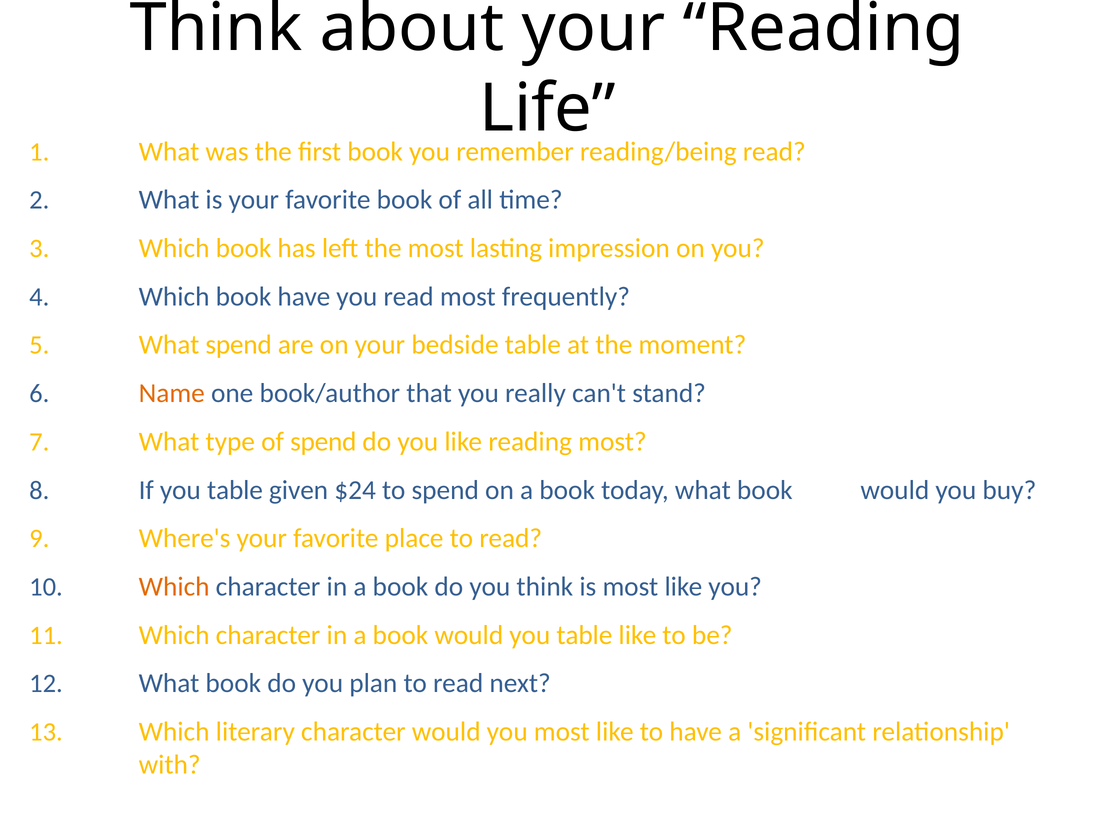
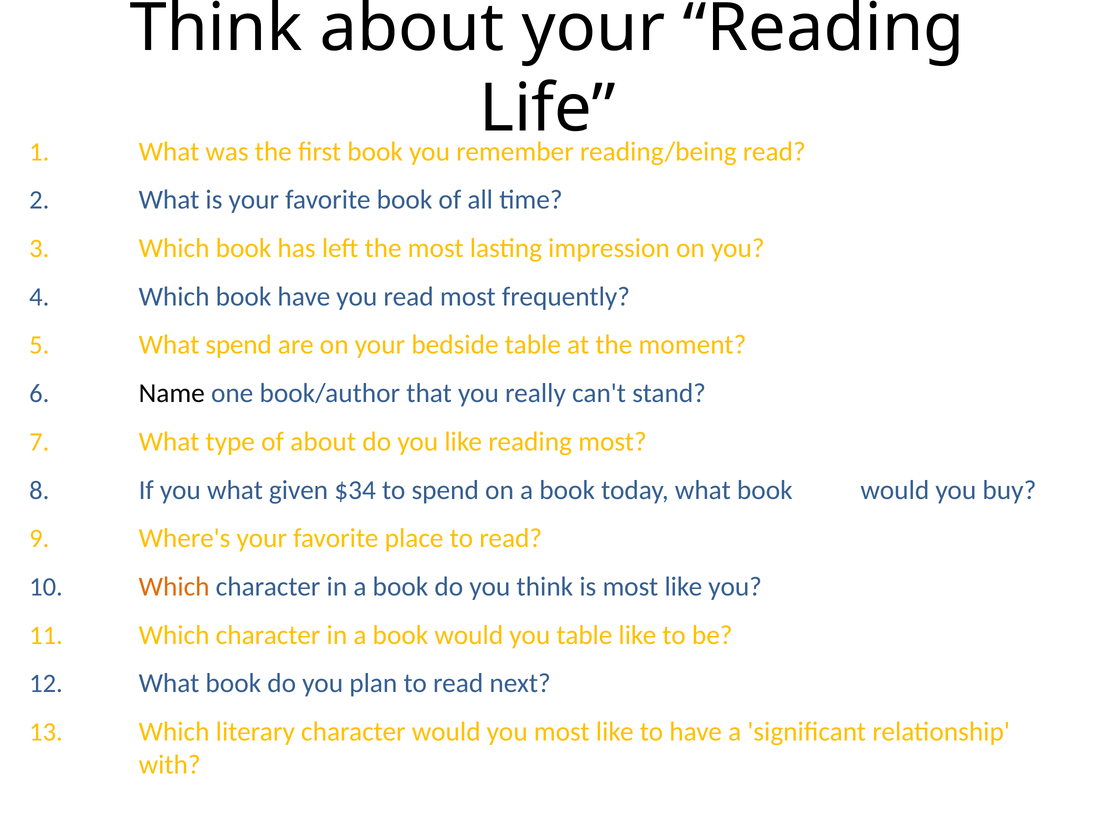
Name colour: orange -> black (172, 393)
of spend: spend -> about (323, 442)
If you table: table -> what (235, 490)
$24: $24 -> $34 (355, 490)
